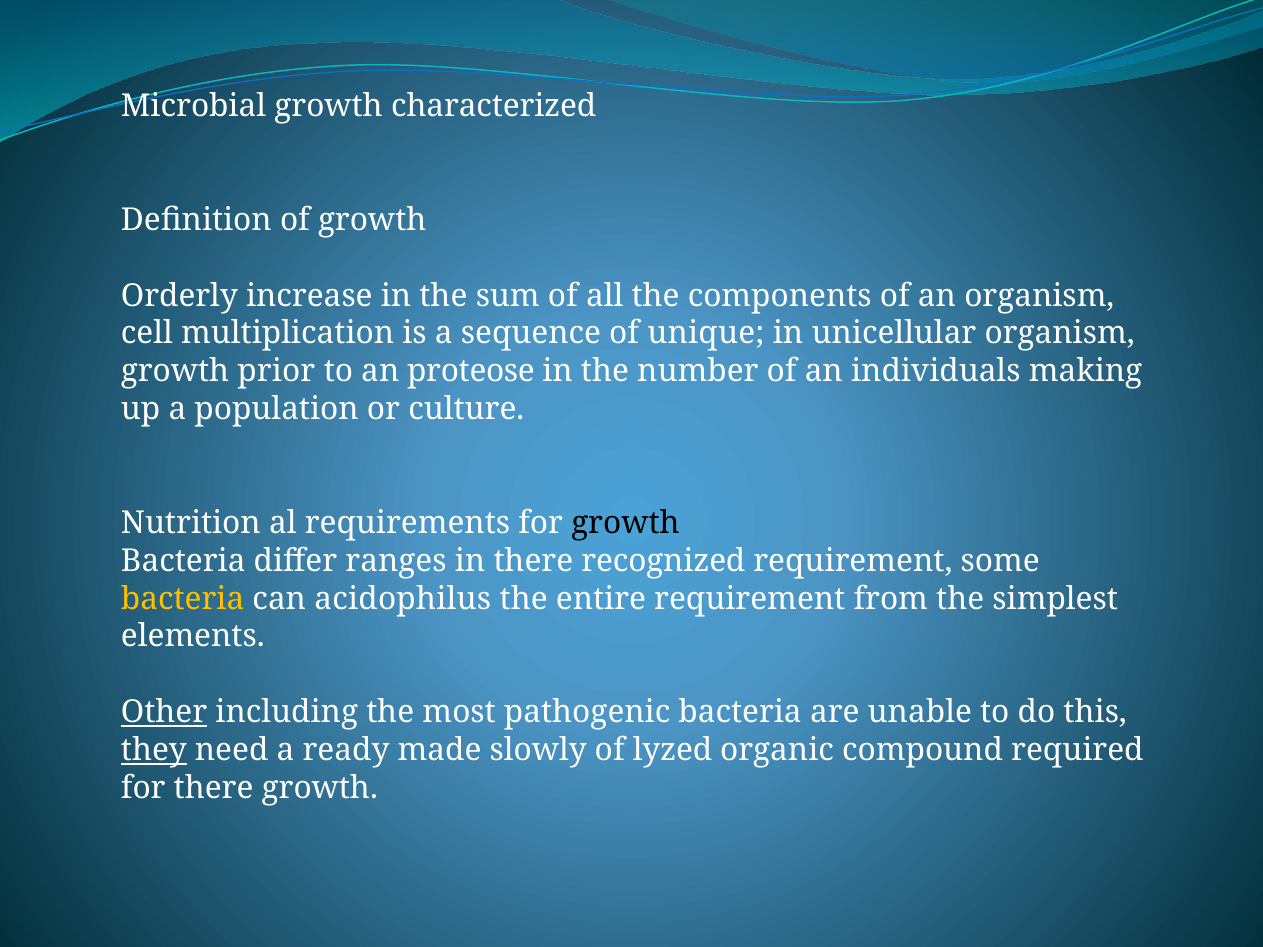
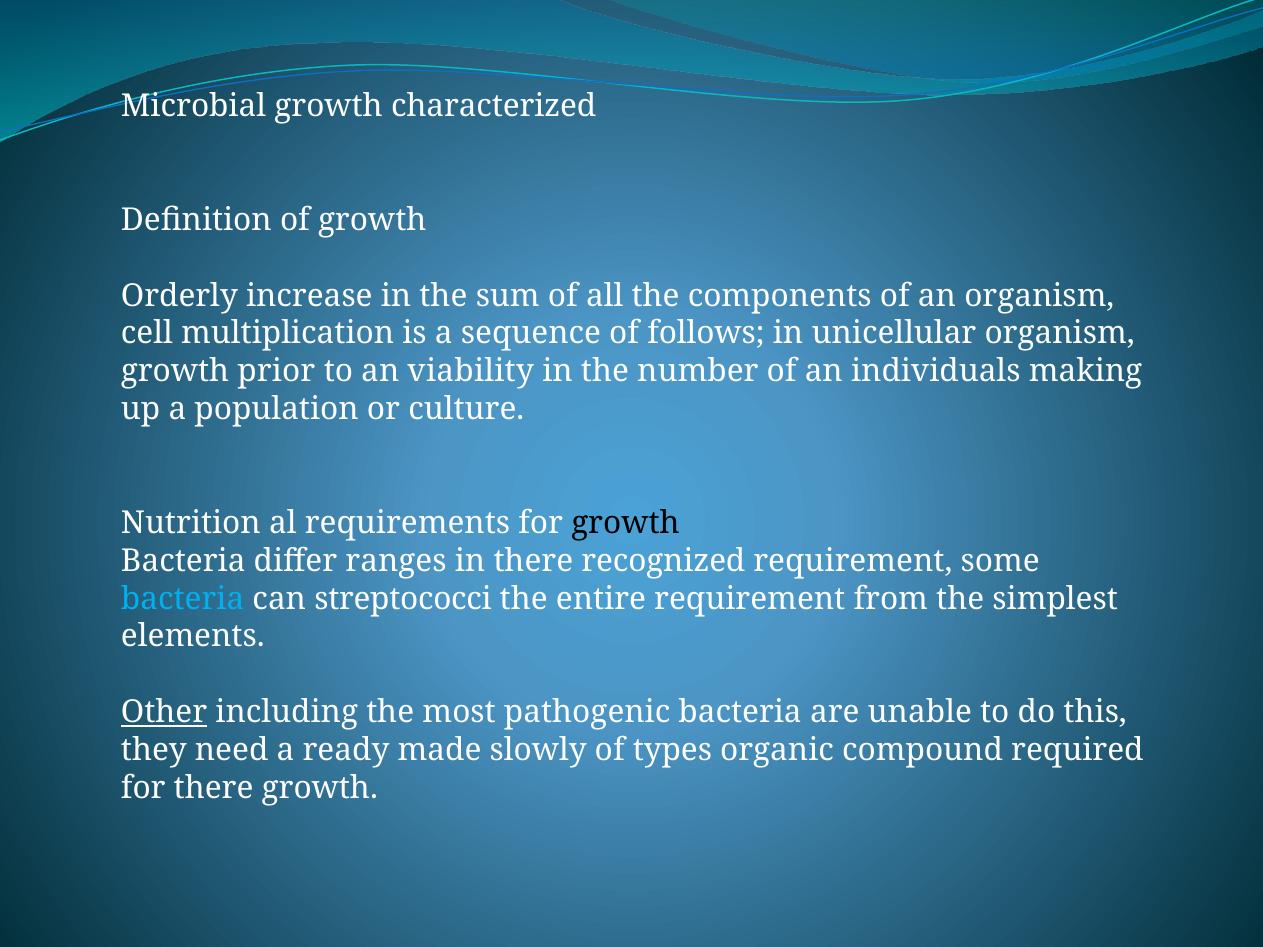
unique: unique -> follows (706, 334)
proteose: proteose -> viability (471, 371)
bacteria colour: yellow -> light blue (183, 599)
acidophilus: acidophilus -> streptococci (403, 599)
they underline: present -> none (154, 750)
lyzed: lyzed -> types (672, 750)
